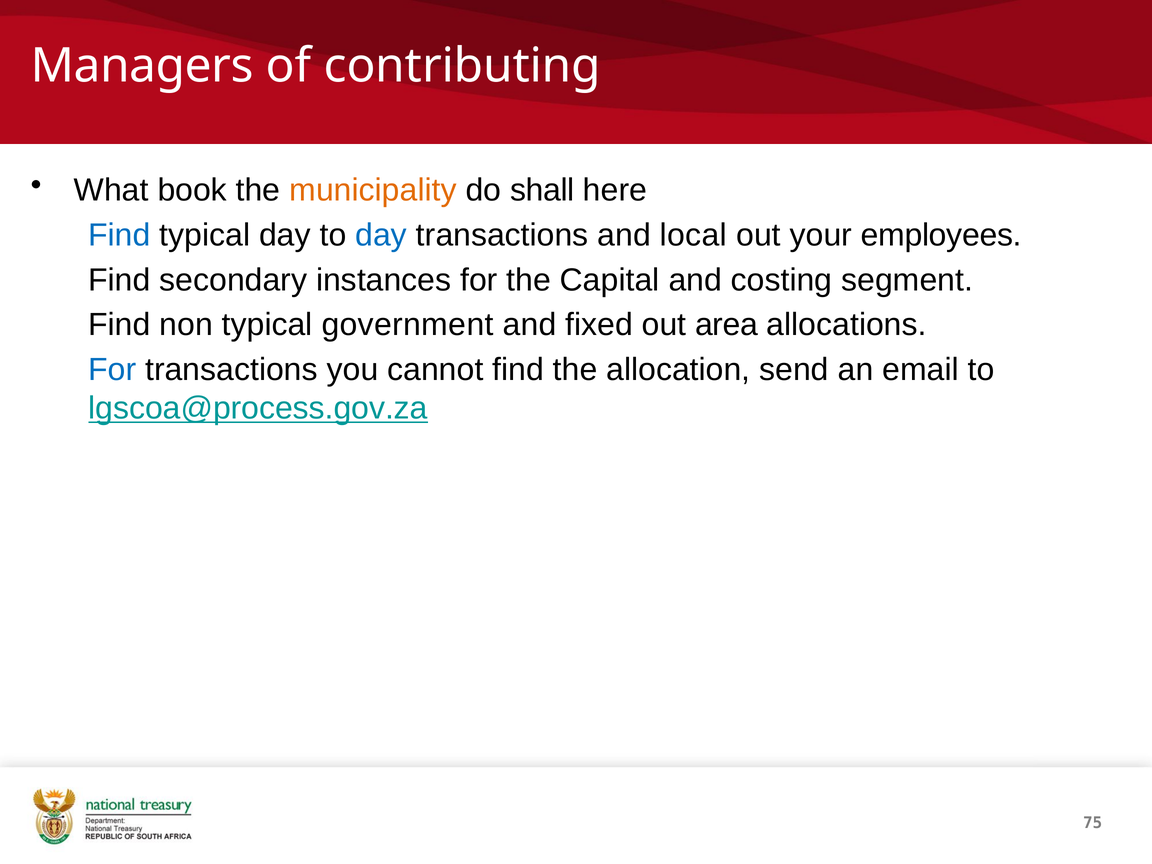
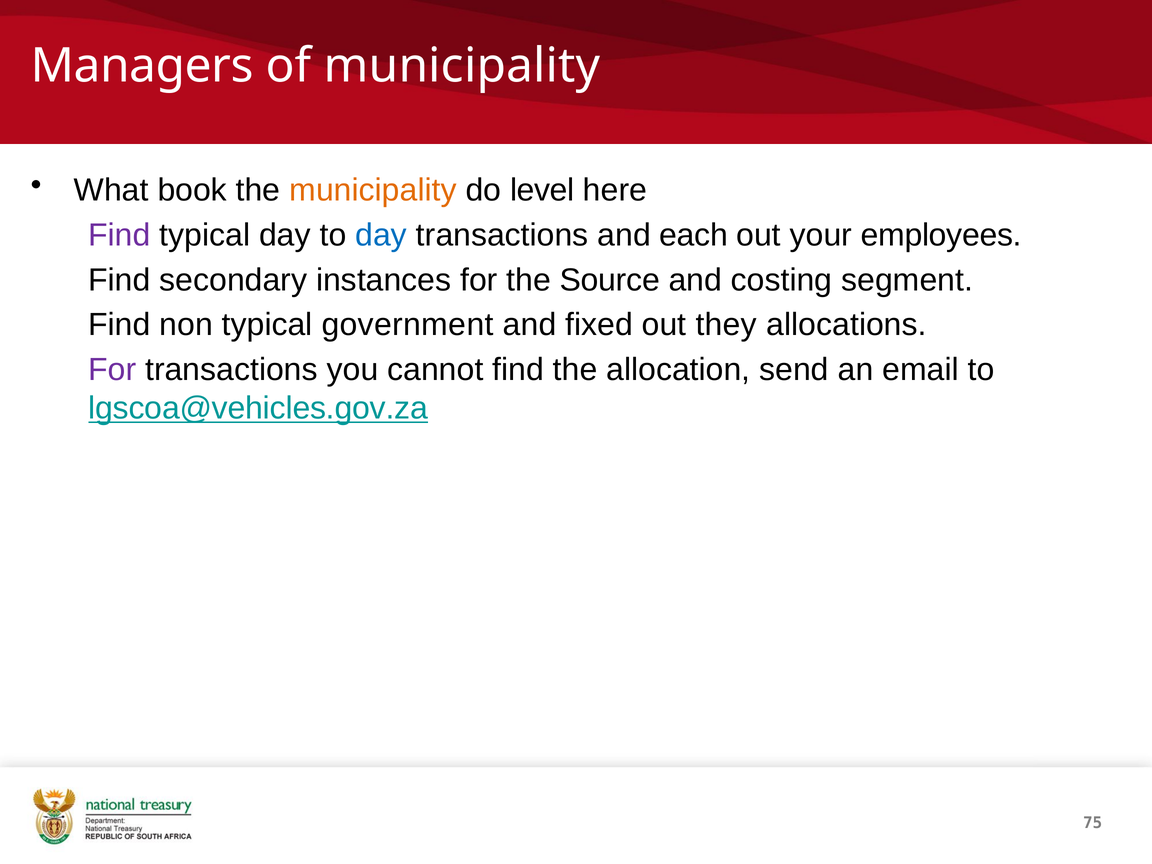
of contributing: contributing -> municipality (462, 66)
shall: shall -> level (542, 190)
Find colour: blue -> purple (119, 235)
local: local -> each (694, 235)
Capital: Capital -> Source (610, 280)
area: area -> they (726, 325)
For colour: blue -> purple (112, 370)
lgscoa@process.gov.za: lgscoa@process.gov.za -> lgscoa@vehicles.gov.za (258, 408)
